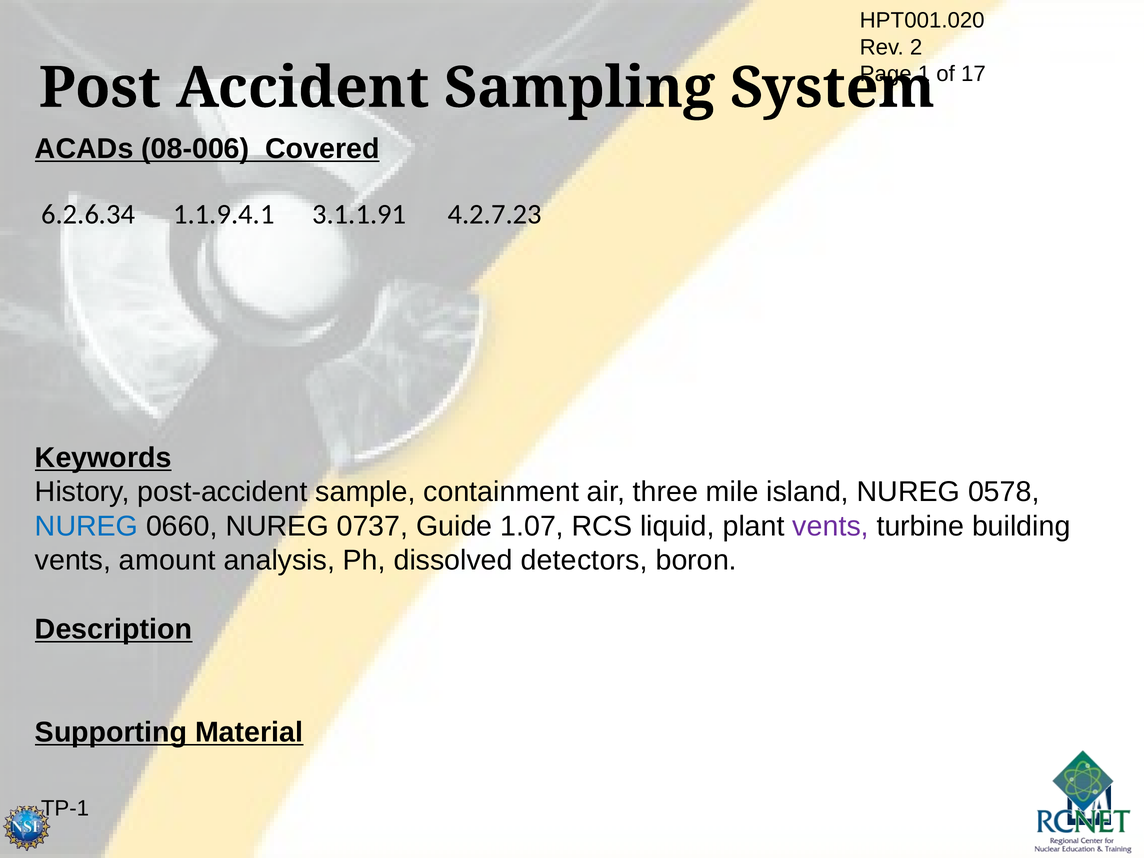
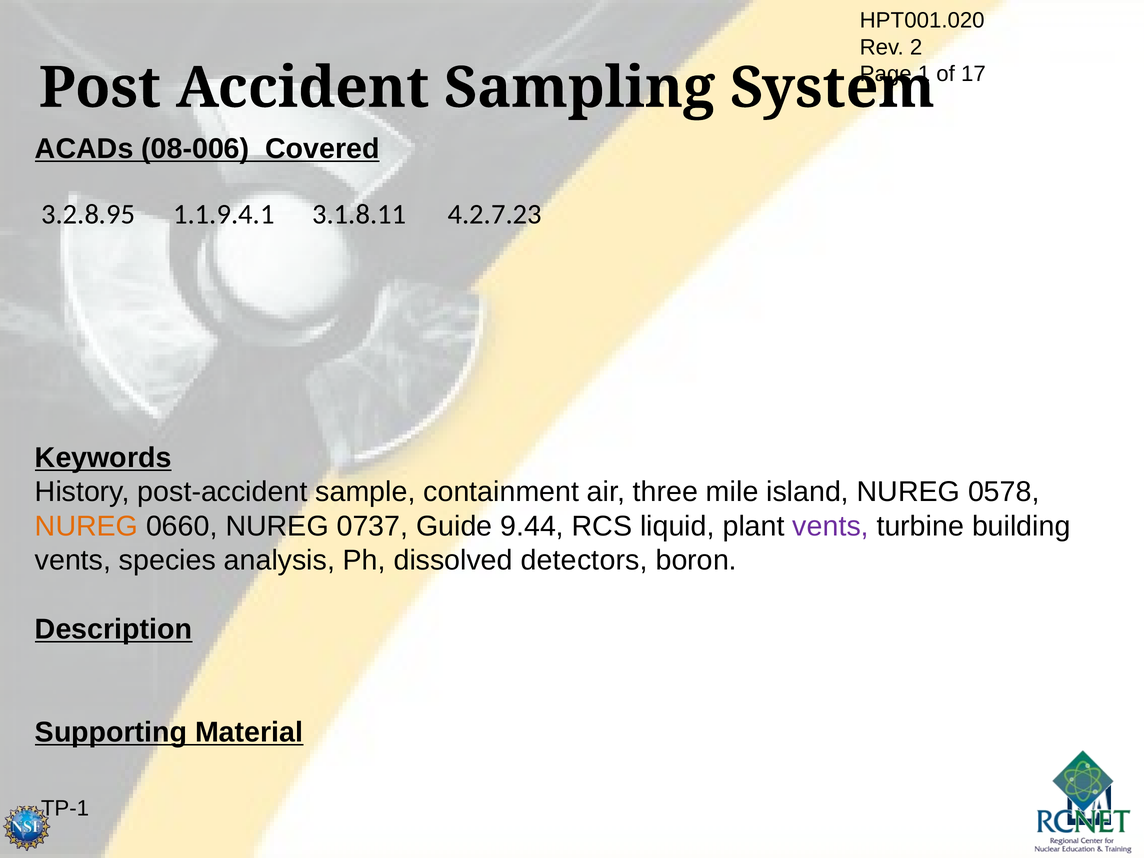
6.2.6.34: 6.2.6.34 -> 3.2.8.95 (88, 214)
3.1.1.91: 3.1.1.91 -> 3.1.8.11 (359, 214)
NUREG colour: blue -> orange (87, 526)
1.07: 1.07 -> 9.44 (532, 526)
amount: amount -> species (167, 561)
